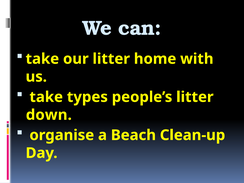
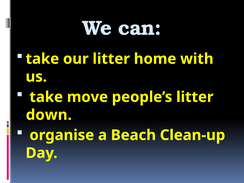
types: types -> move (87, 97)
